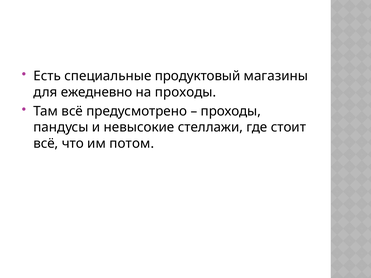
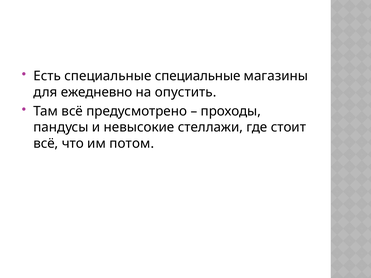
специальные продуктовый: продуктовый -> специальные (198, 76)
на проходы: проходы -> опустить (186, 92)
